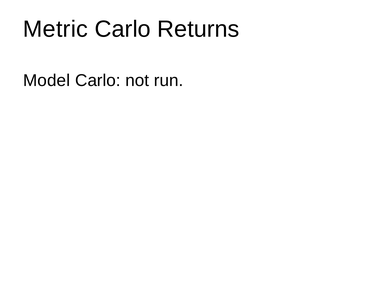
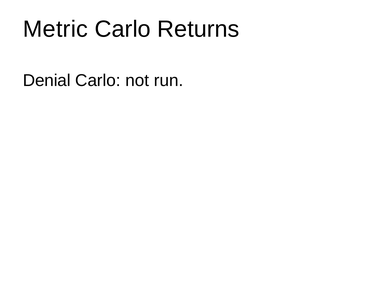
Model: Model -> Denial (47, 81)
